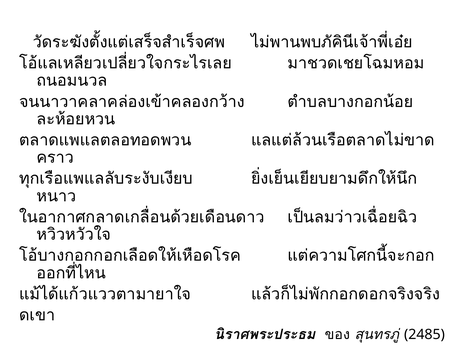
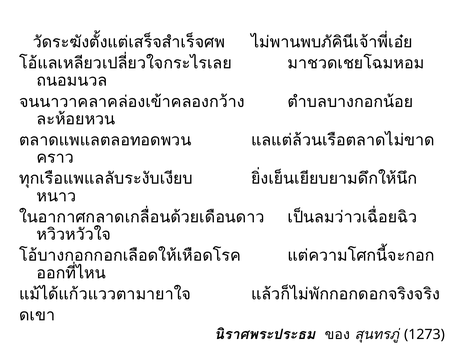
2485: 2485 -> 1273 (424, 335)
